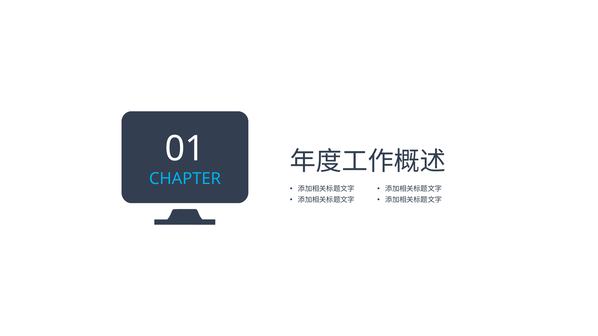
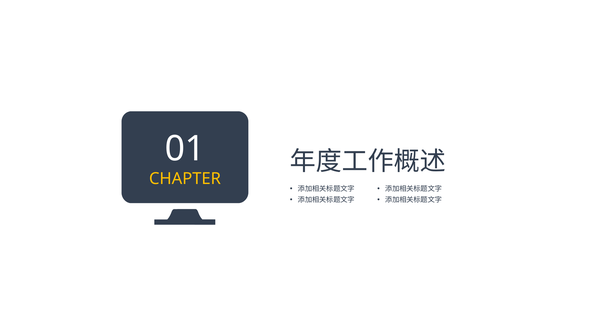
CHAPTER colour: light blue -> yellow (185, 179)
